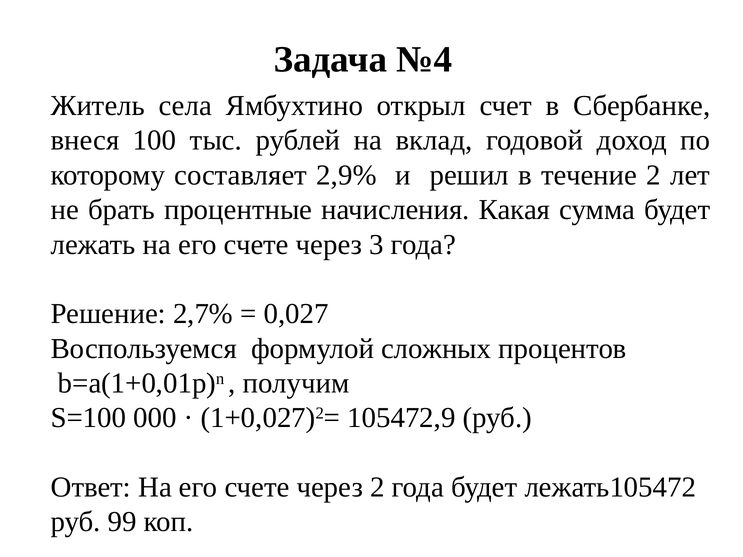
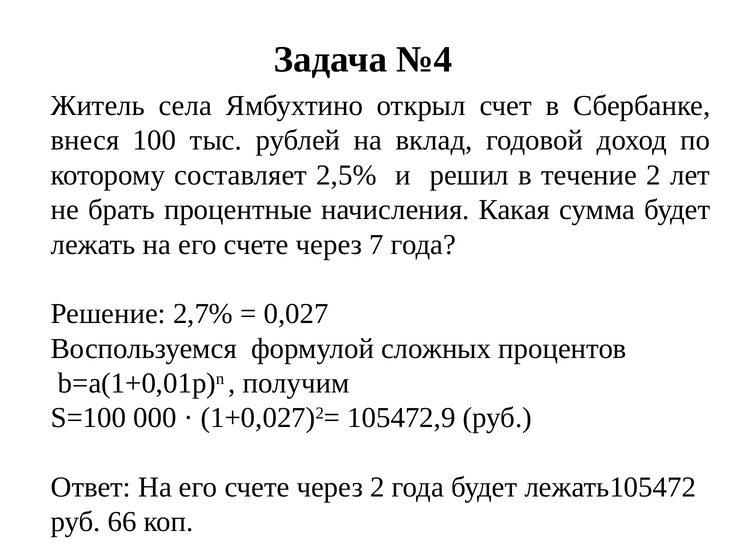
2,9%: 2,9% -> 2,5% (347, 175)
3: 3 -> 7 (377, 245)
99: 99 -> 66 (122, 522)
